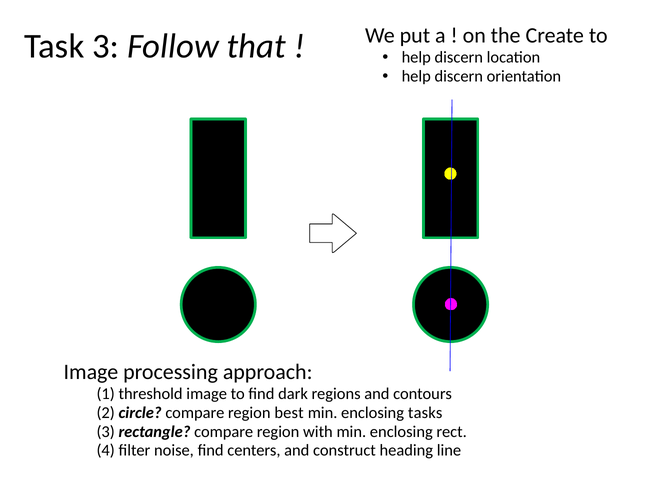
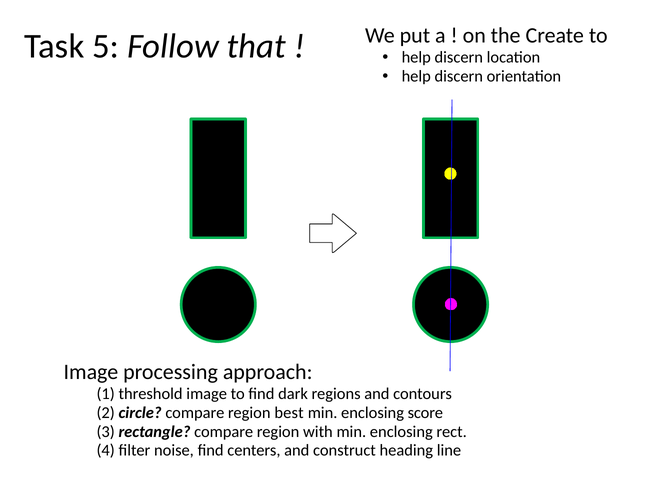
Task 3: 3 -> 5 (106, 46)
tasks: tasks -> score (425, 412)
